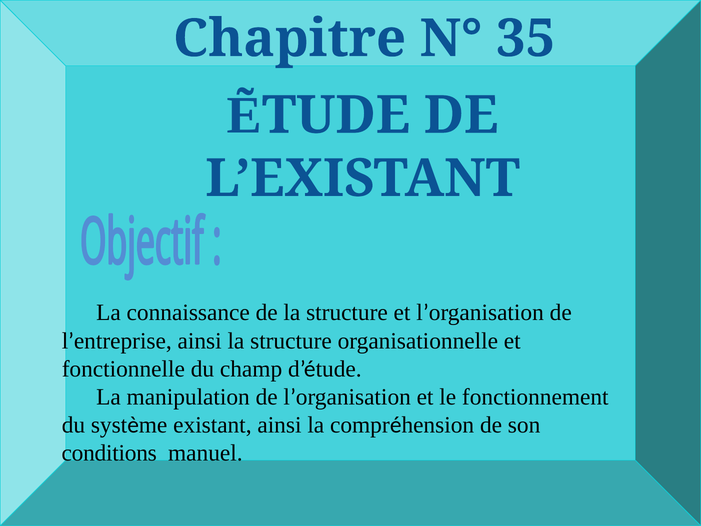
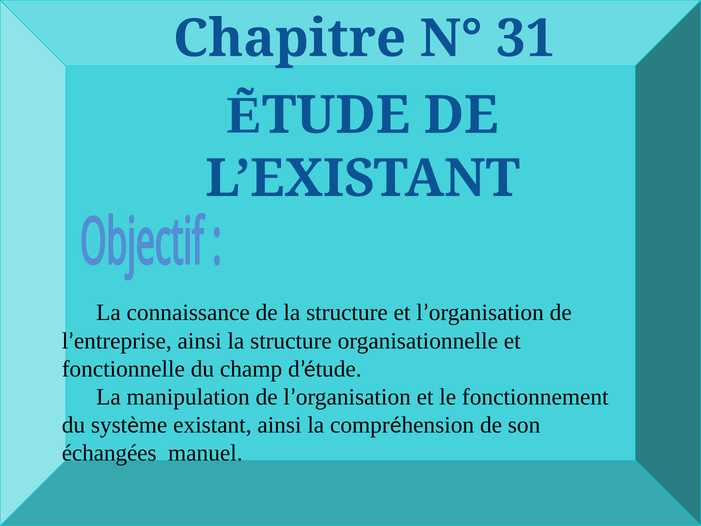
35: 35 -> 31 (525, 39)
conditions: conditions -> échangées (109, 453)
